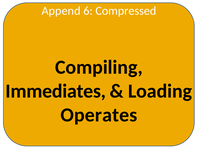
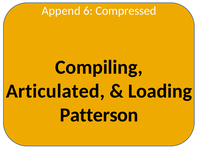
Immediates: Immediates -> Articulated (55, 91)
Operates: Operates -> Patterson (99, 115)
